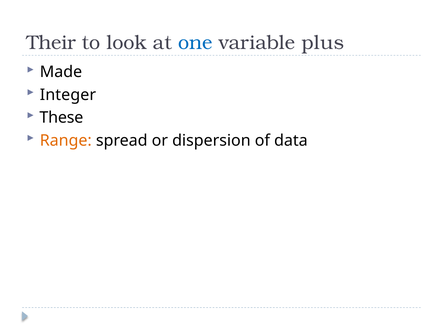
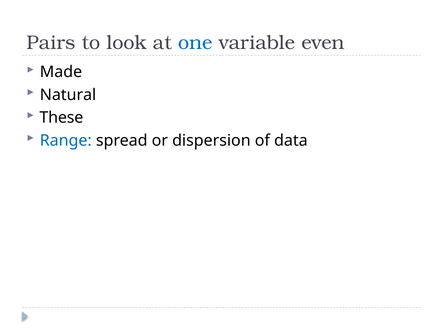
Their: Their -> Pairs (51, 43)
plus: plus -> even (323, 43)
Integer: Integer -> Natural (68, 95)
Range colour: orange -> blue (66, 141)
